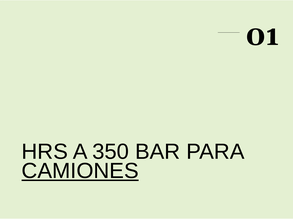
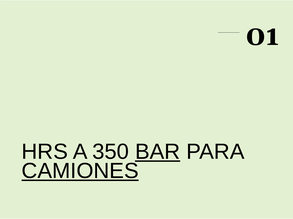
BAR underline: none -> present (158, 152)
